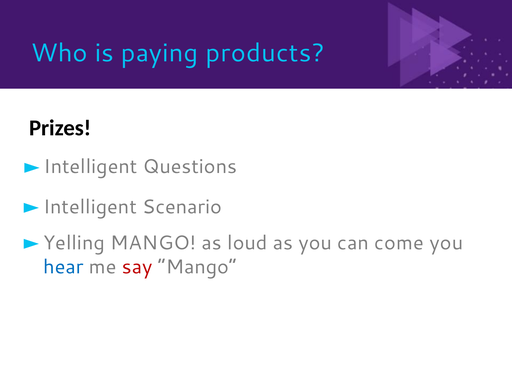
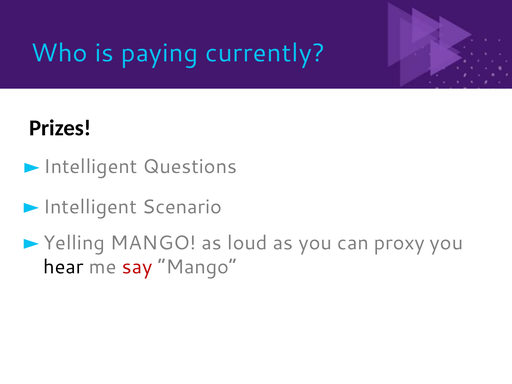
products: products -> currently (265, 53)
come: come -> proxy (399, 243)
hear colour: blue -> black (63, 267)
